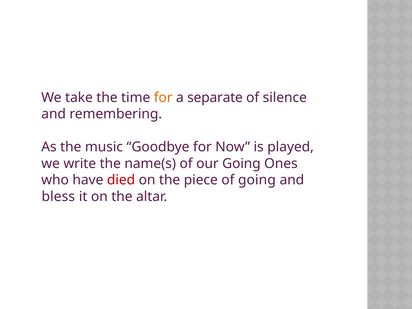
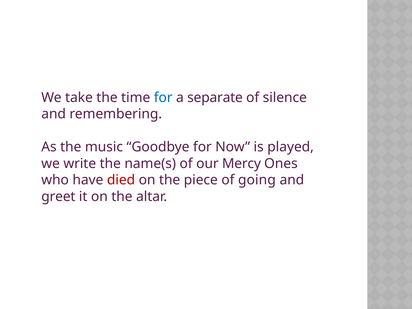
for colour: orange -> blue (163, 98)
our Going: Going -> Mercy (241, 164)
bless: bless -> greet (58, 196)
